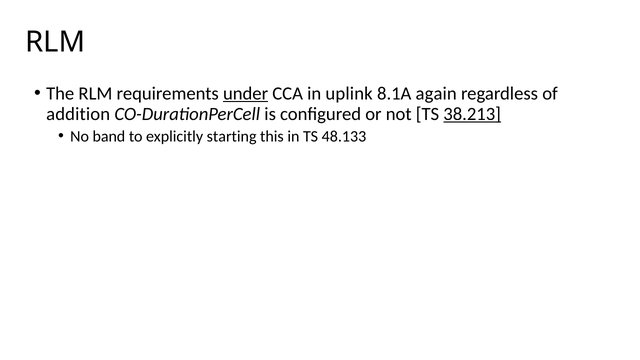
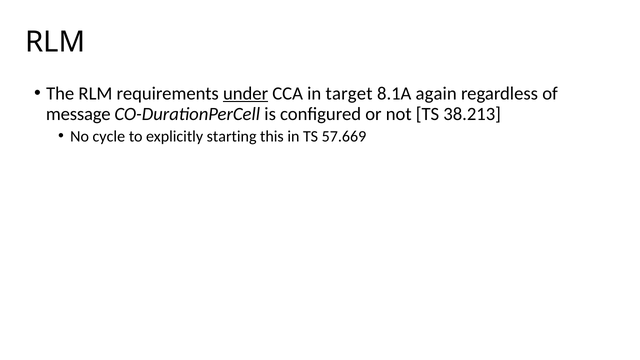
uplink: uplink -> target (349, 94)
addition: addition -> message (78, 114)
38.213 underline: present -> none (472, 114)
band: band -> cycle (109, 136)
48.133: 48.133 -> 57.669 (344, 136)
